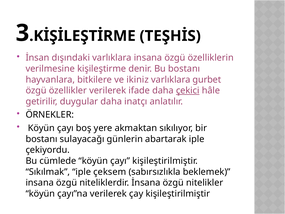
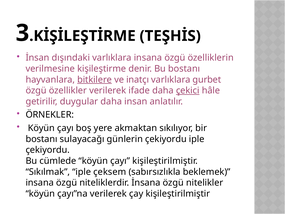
bitkilere underline: none -> present (95, 80)
ikiniz: ikiniz -> inatçı (138, 80)
inatçı: inatçı -> insan (136, 101)
günlerin abartarak: abartarak -> çekiyordu (166, 139)
